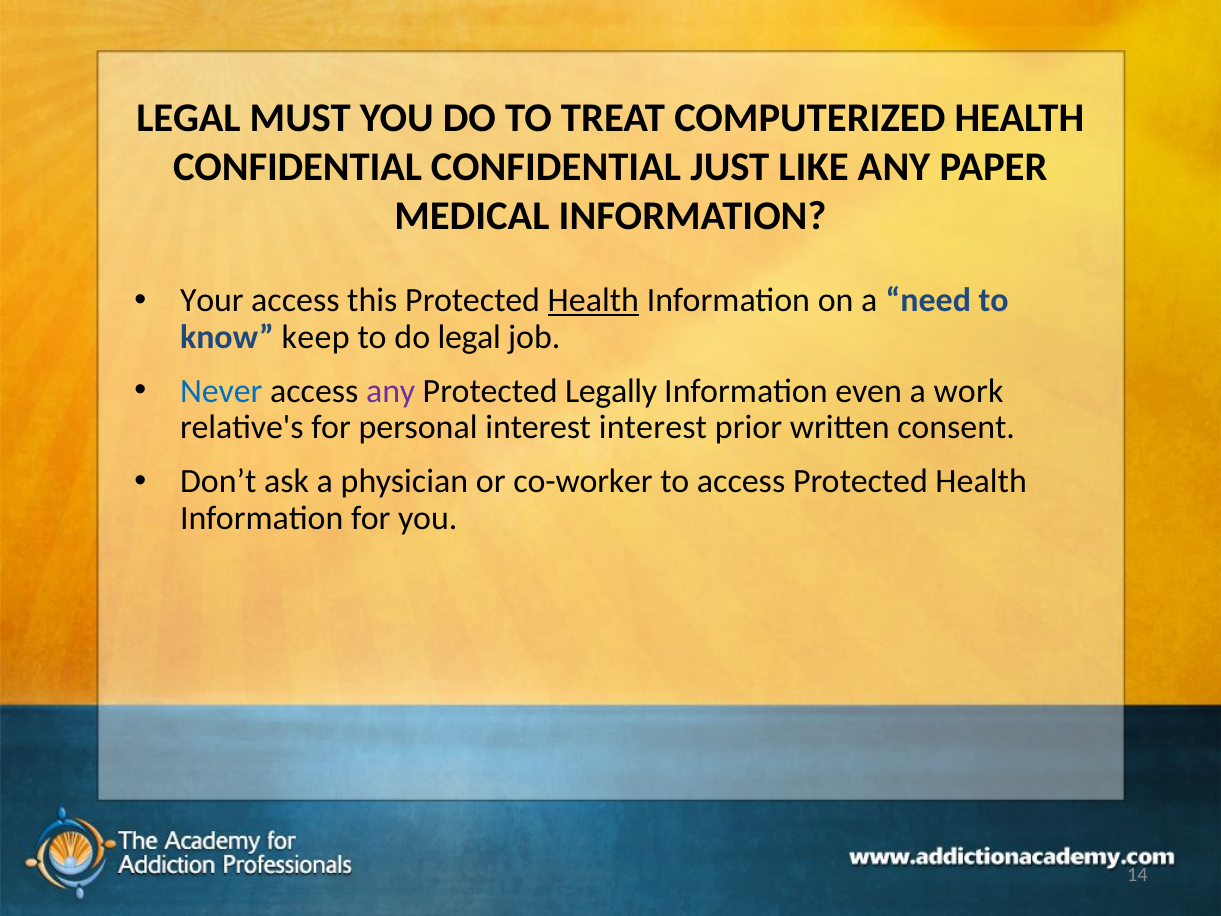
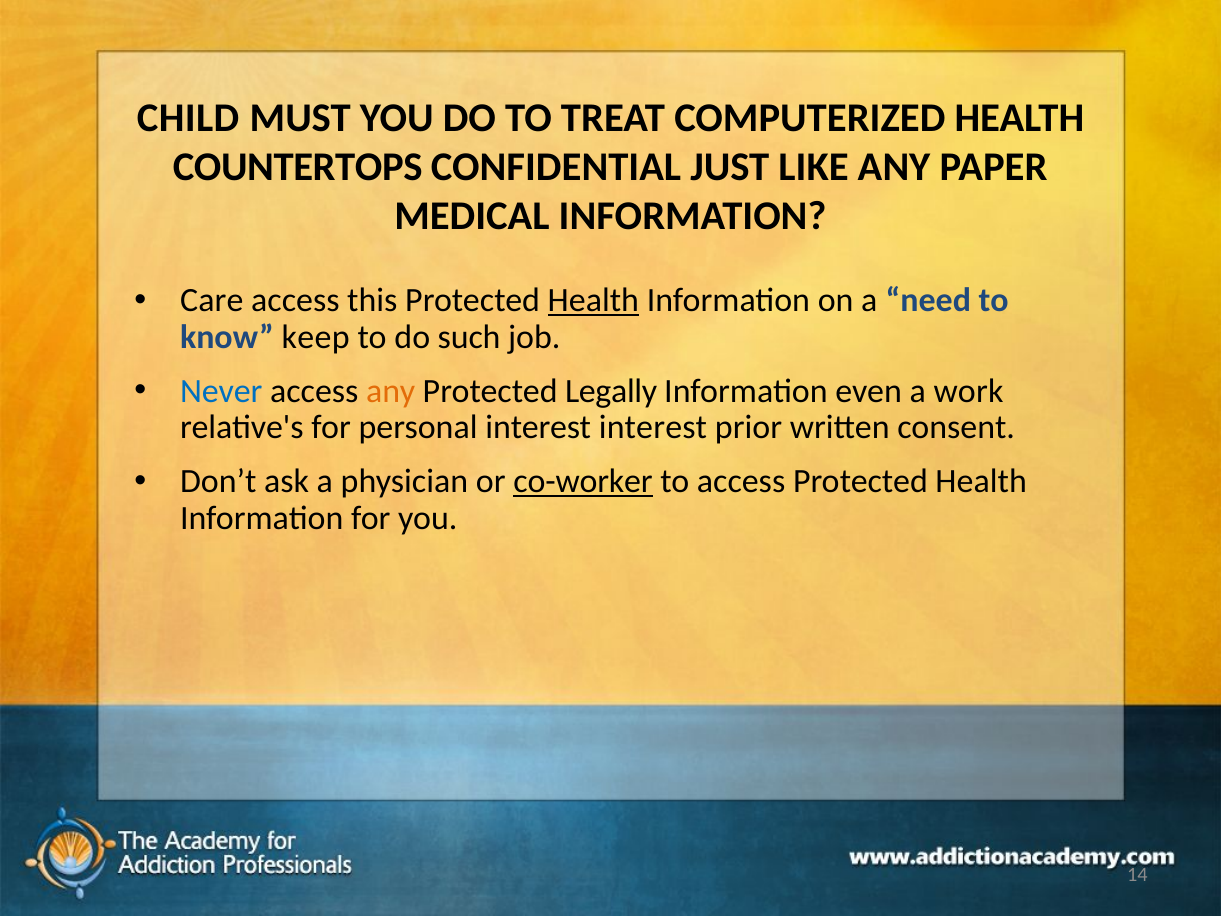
LEGAL: LEGAL -> CHILD (188, 118)
CONFIDENTIAL: CONFIDENTIAL -> COUNTERTOPS (298, 167)
Your: Your -> Care (212, 300)
do legal: legal -> such (469, 337)
any colour: purple -> orange (391, 391)
co-worker underline: none -> present (583, 481)
